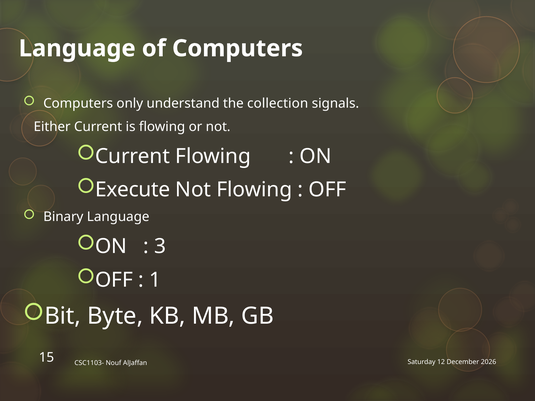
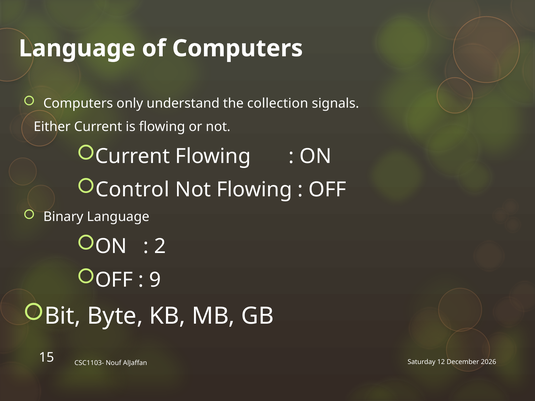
Execute: Execute -> Control (132, 190)
3: 3 -> 2 (160, 247)
1: 1 -> 9 (155, 280)
